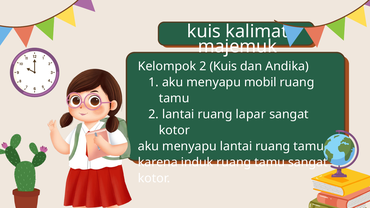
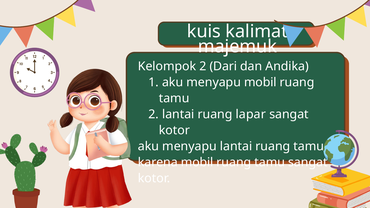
2 Kuis: Kuis -> Dari (223, 66)
karena induk: induk -> mobil (197, 162)
